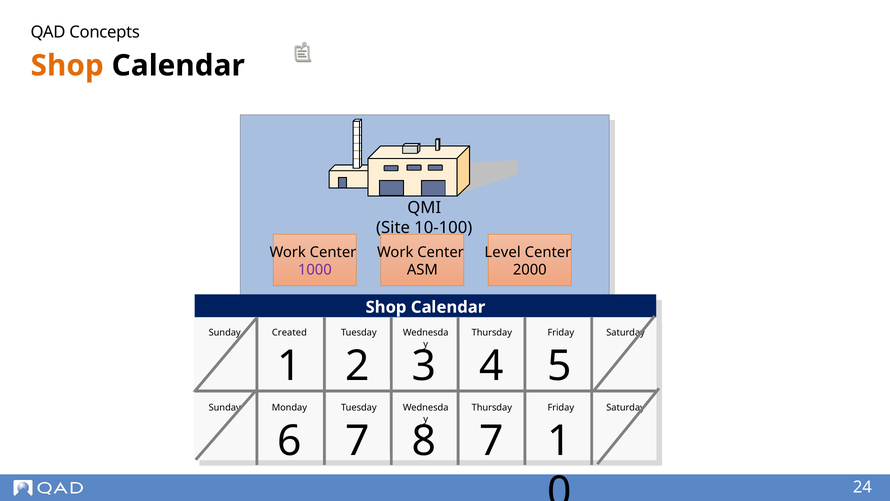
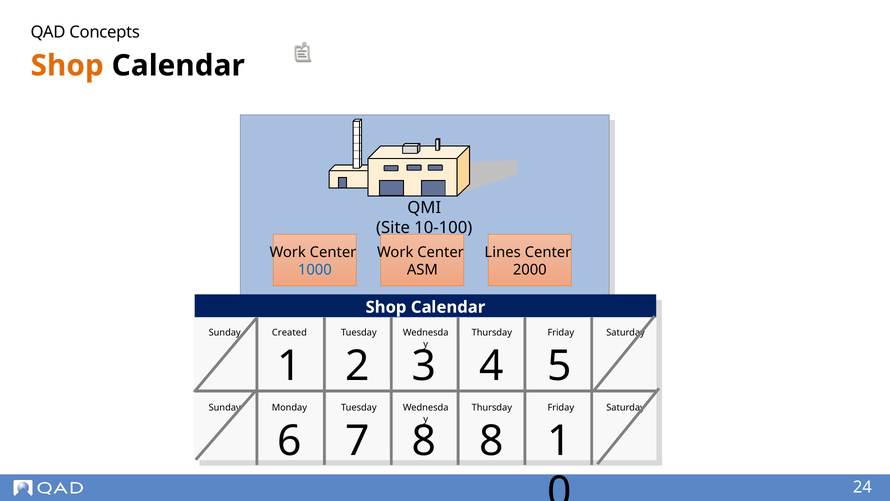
Level: Level -> Lines (503, 252)
1000 colour: purple -> blue (315, 270)
8 7: 7 -> 8 (492, 441)
